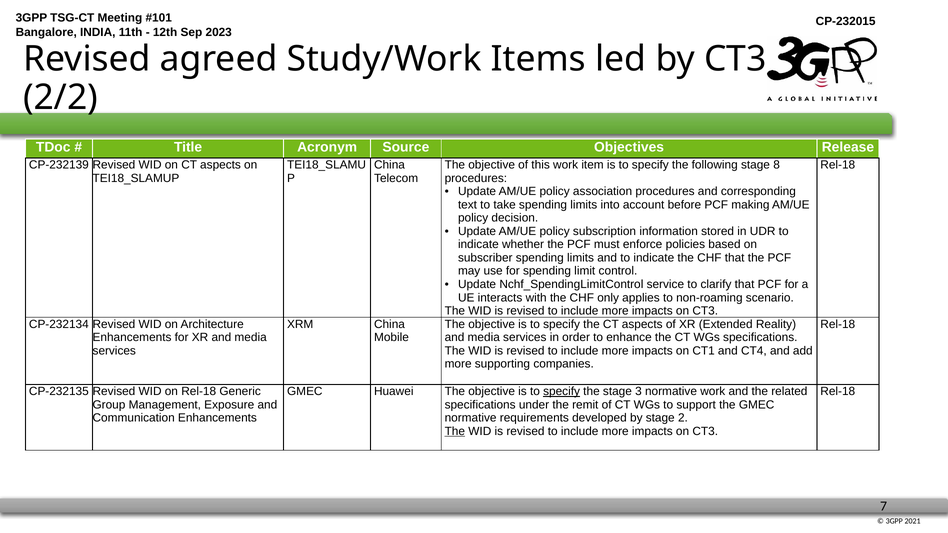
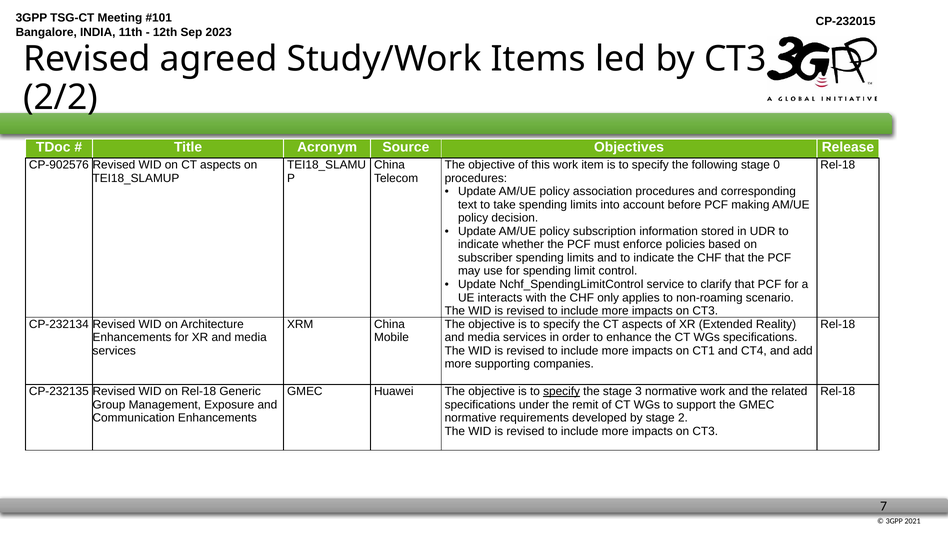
CP-232139: CP-232139 -> CP-902576 (59, 165)
8: 8 -> 0 (777, 165)
The underline: present -> none (455, 431)
